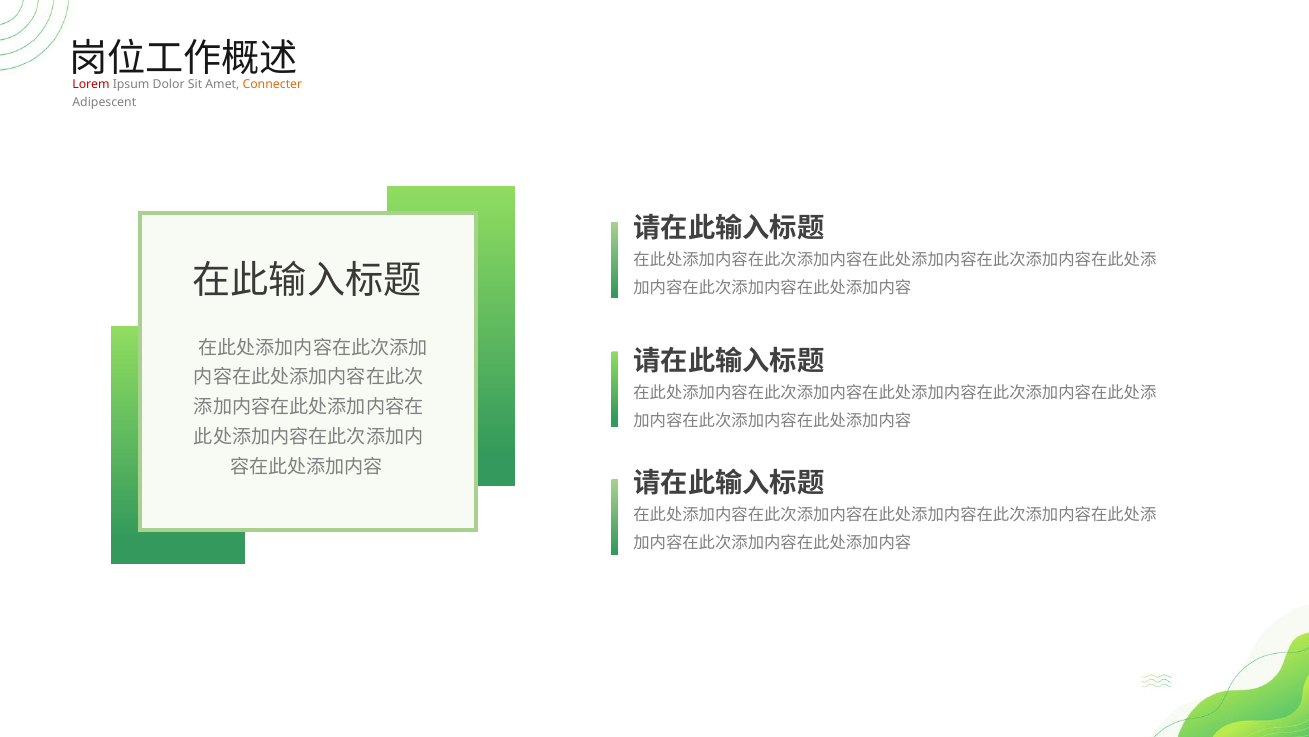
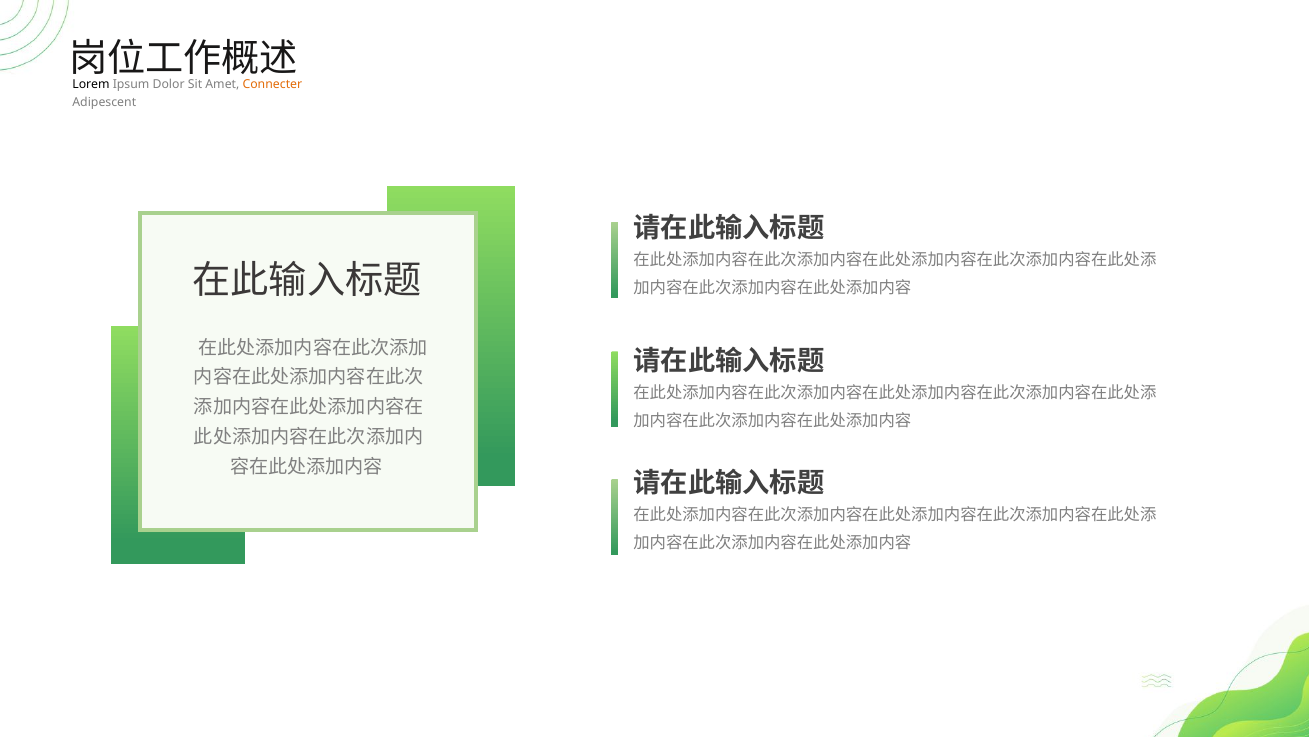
Lorem colour: red -> black (91, 84)
